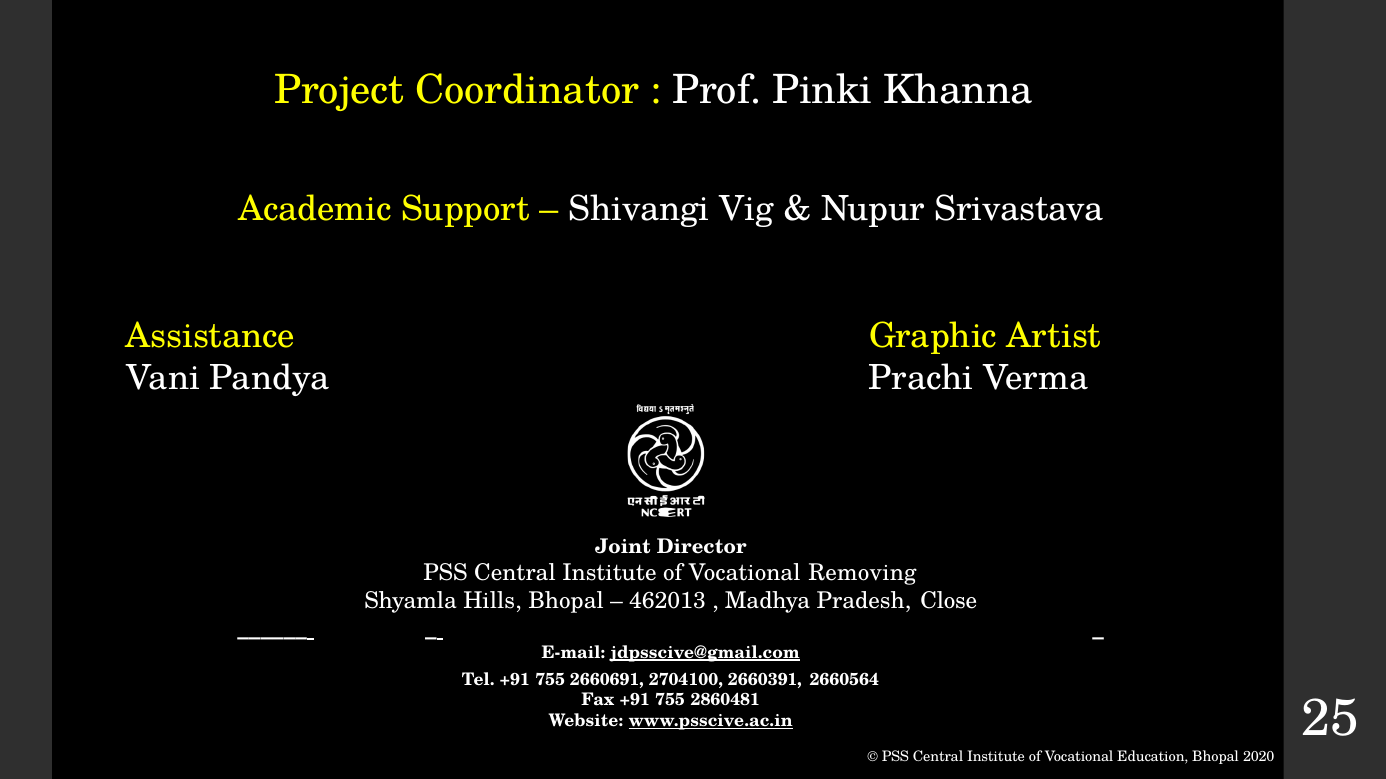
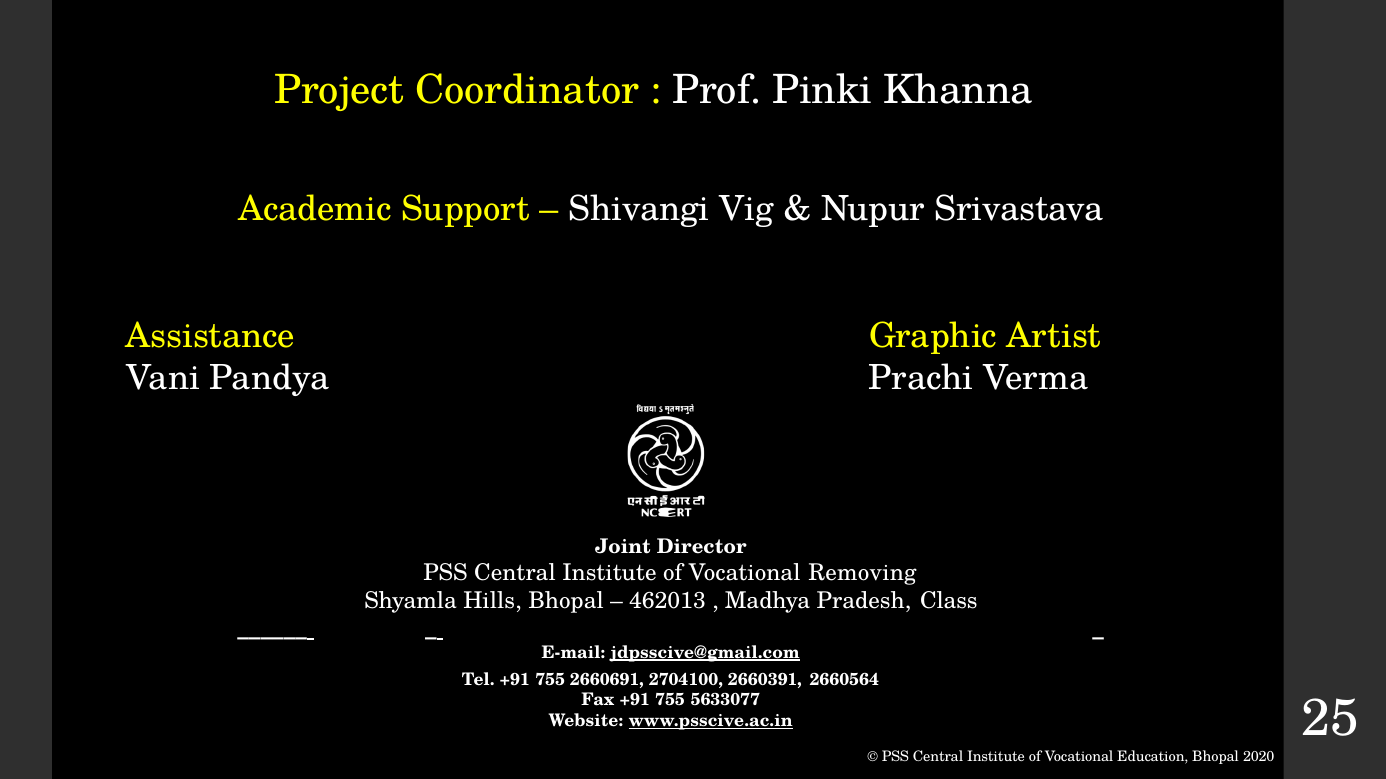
Close: Close -> Class (949, 602)
2860481: 2860481 -> 5633077 (725, 701)
